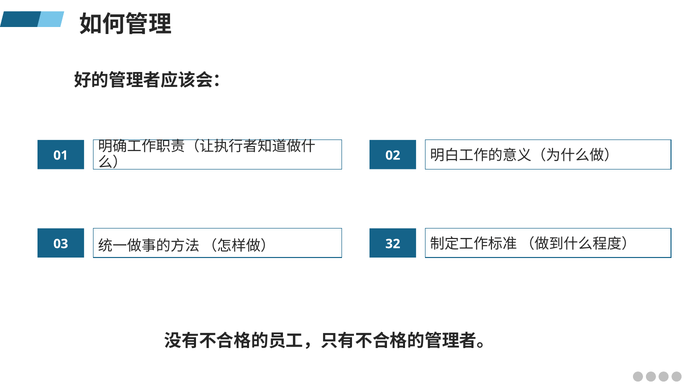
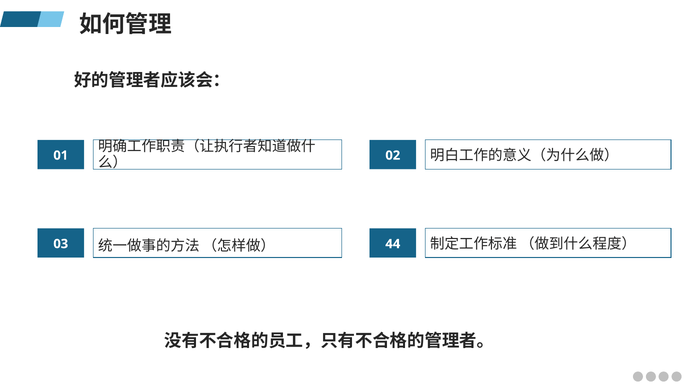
32: 32 -> 44 (393, 244)
